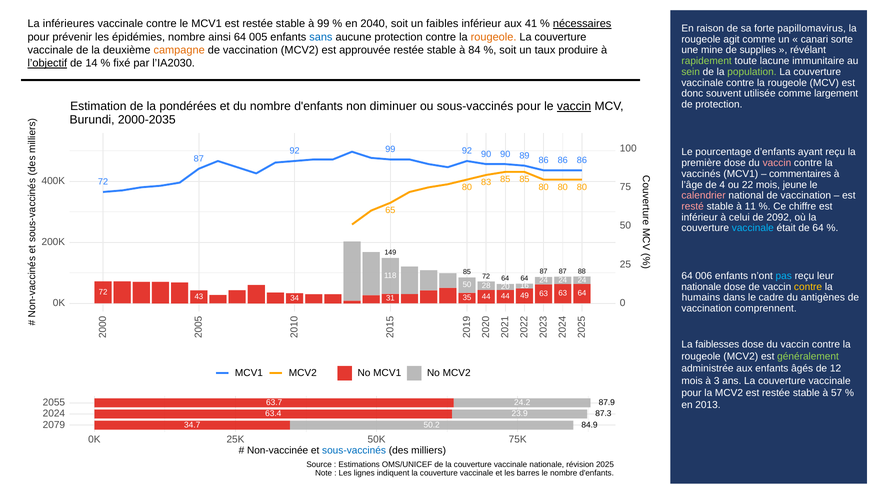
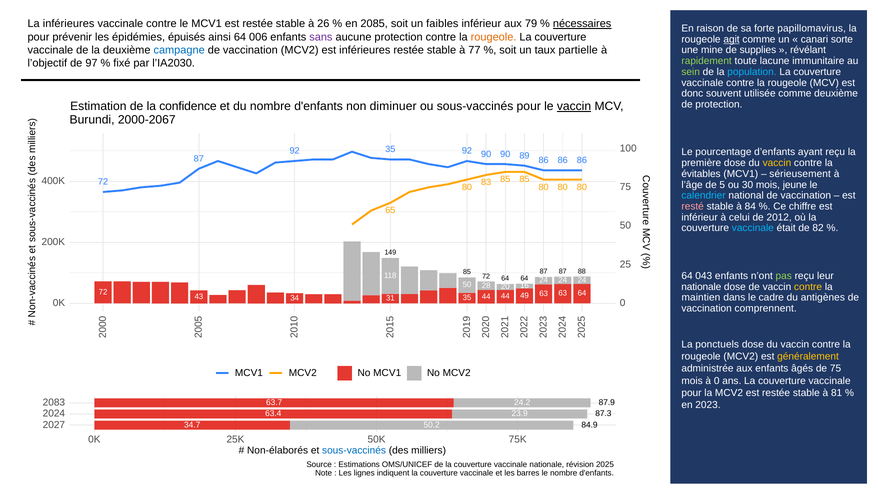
à 99: 99 -> 26 (323, 24)
2040: 2040 -> 2085 (374, 24)
41: 41 -> 79 (531, 24)
épidémies nombre: nombre -> épuisés (187, 37)
005: 005 -> 006 (258, 37)
sans colour: blue -> purple (321, 37)
agit underline: none -> present (732, 39)
campagne colour: orange -> blue (179, 50)
est approuvée: approuvée -> inférieures (365, 50)
84: 84 -> 77 (474, 50)
produire: produire -> partielle (578, 50)
l’objectif underline: present -> none (47, 63)
14: 14 -> 97 (91, 63)
population colour: light green -> light blue (752, 72)
comme largement: largement -> deuxième (836, 94)
pondérées: pondérées -> confidence (188, 106)
2000-2035: 2000-2035 -> 2000-2067 (147, 120)
92 99: 99 -> 35 (390, 149)
vaccin colour: pink -> yellow (777, 163)
vaccinés: vaccinés -> évitables (701, 174)
commentaires: commentaires -> sérieusement (800, 174)
de 4: 4 -> 5 (722, 185)
22: 22 -> 30 (748, 185)
calendrier colour: pink -> light blue (704, 196)
11: 11 -> 84 (750, 206)
2092: 2092 -> 2012 (779, 217)
de 64: 64 -> 82 (818, 228)
006: 006 -> 043 (704, 276)
pas colour: light blue -> light green (784, 276)
humains: humains -> maintien (701, 297)
faiblesses: faiblesses -> ponctuels (717, 344)
généralement colour: light green -> yellow (808, 356)
de 12: 12 -> 75 (836, 369)
à 3: 3 -> 0 (717, 381)
57: 57 -> 81 (837, 393)
2055: 2055 -> 2083 (54, 402)
2013: 2013 -> 2023 (708, 405)
2079: 2079 -> 2027 (54, 425)
Non-vaccinée: Non-vaccinée -> Non-élaborés (278, 450)
